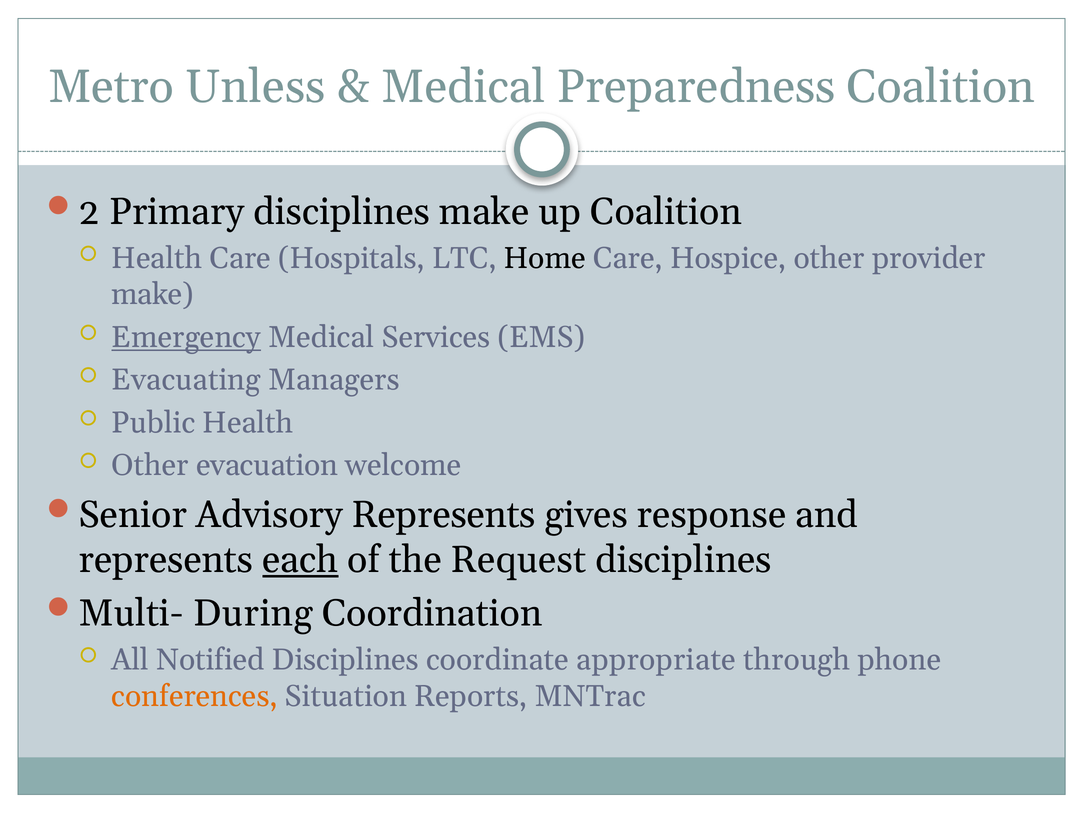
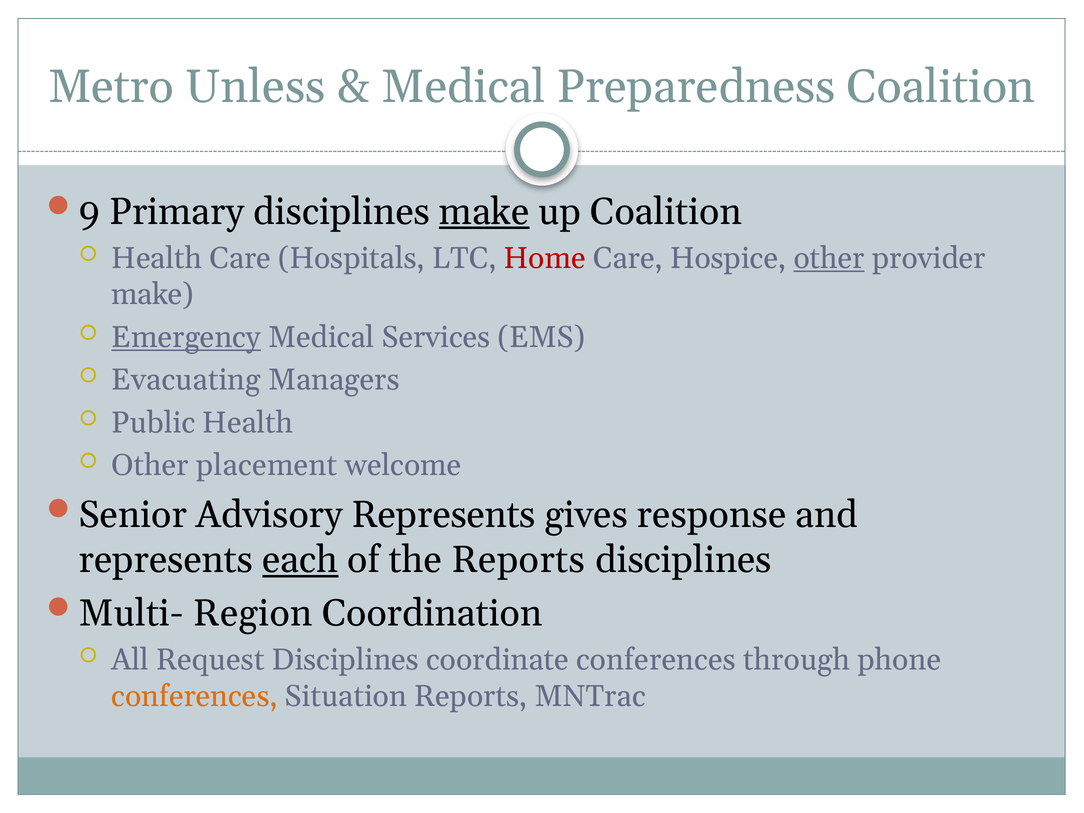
2: 2 -> 9 (90, 212)
make underline: none -> present (484, 212)
Home colour: black -> red (545, 258)
other underline: none -> present (829, 258)
evacuation: evacuation -> placement (267, 466)
the Request: Request -> Reports (518, 560)
During: During -> Region (253, 613)
Notified: Notified -> Request (210, 660)
coordinate appropriate: appropriate -> conferences (656, 660)
